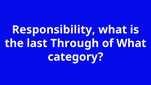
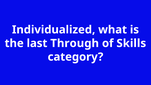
Responsibility: Responsibility -> Individualized (54, 30)
of What: What -> Skills (131, 43)
